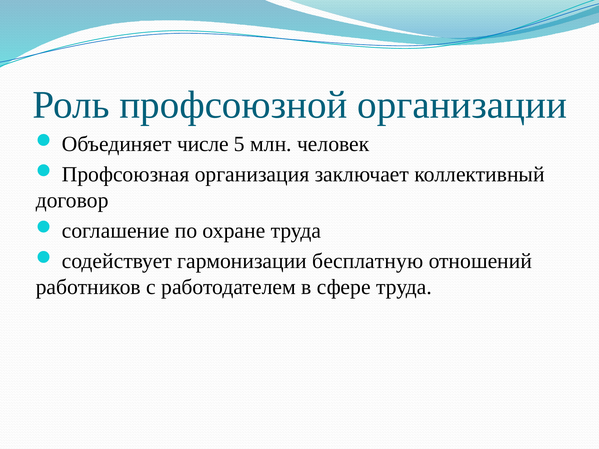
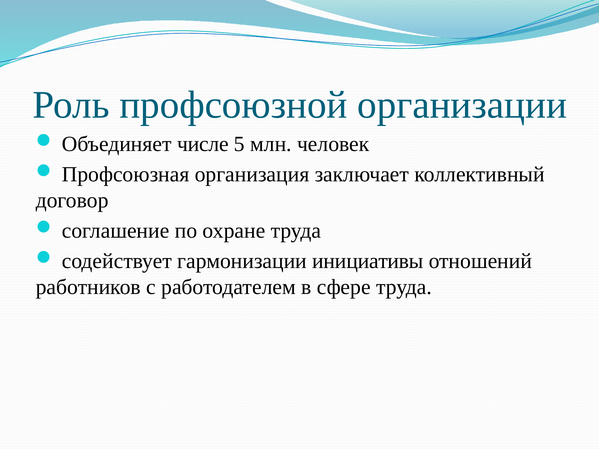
бесплатную: бесплатную -> инициативы (368, 261)
